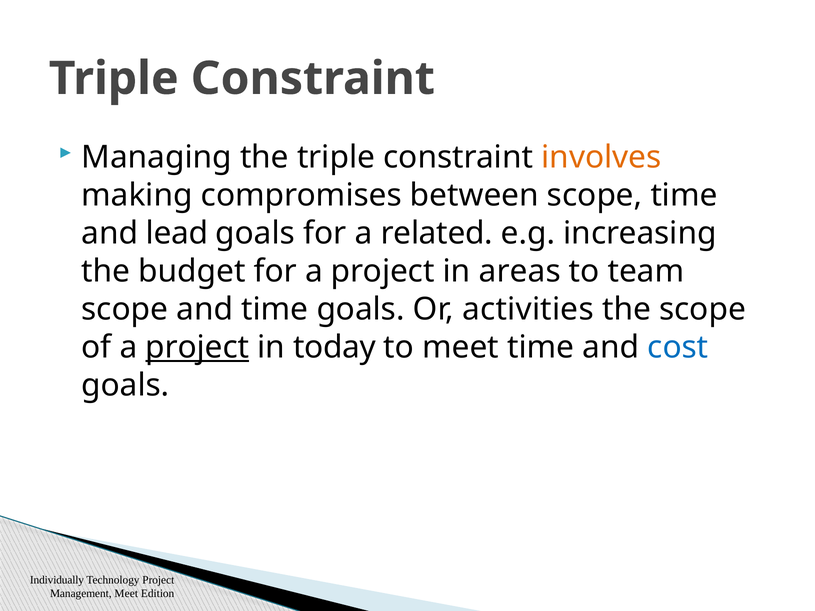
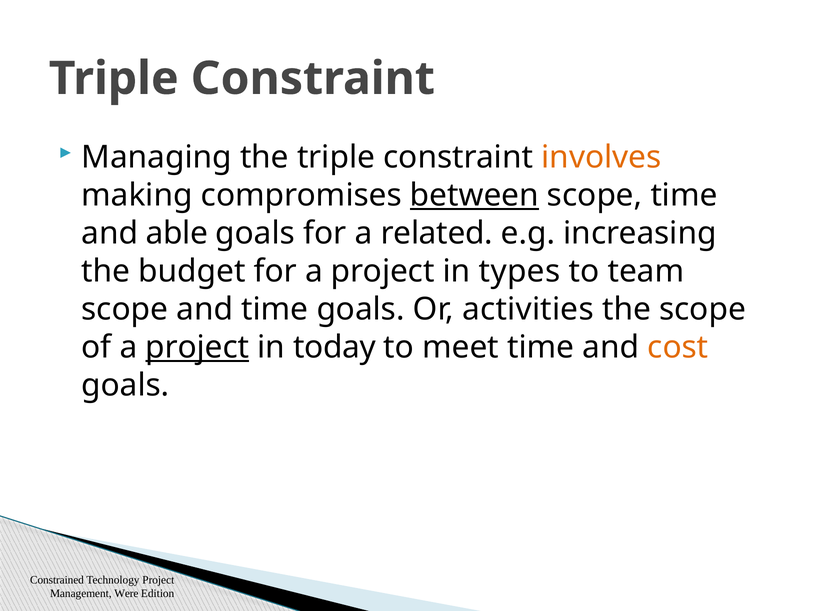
between underline: none -> present (474, 195)
lead: lead -> able (177, 233)
areas: areas -> types (520, 271)
cost colour: blue -> orange (678, 348)
Individually: Individually -> Constrained (57, 580)
Management Meet: Meet -> Were (126, 594)
